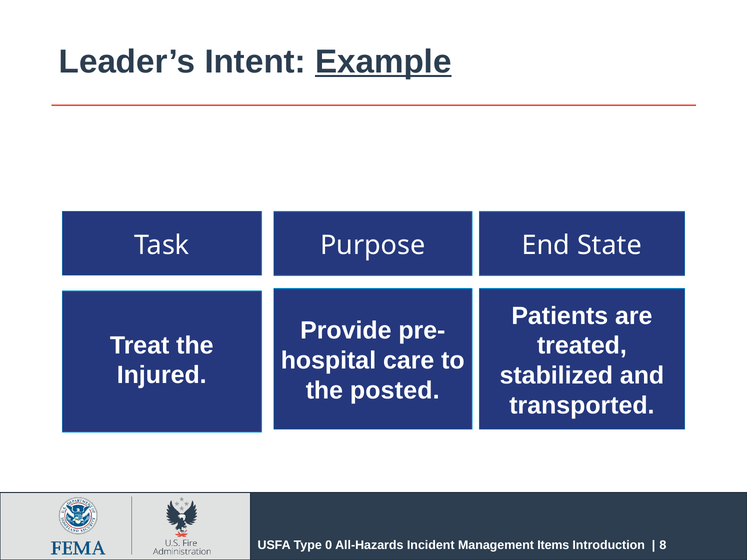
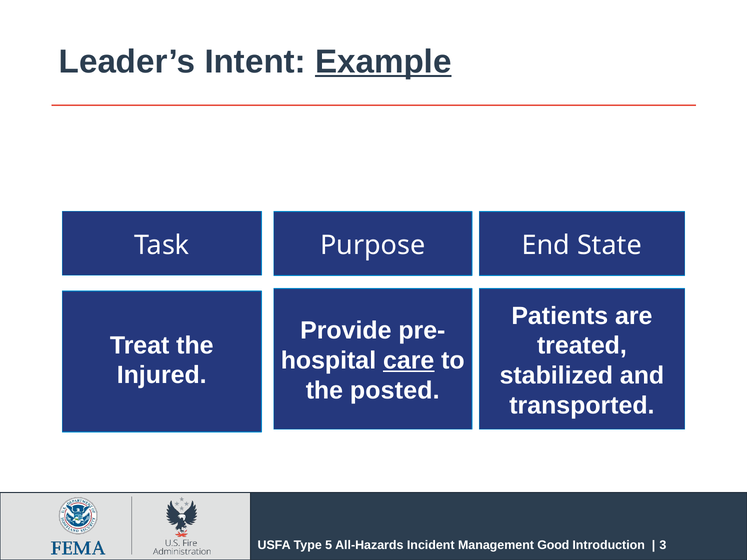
care underline: none -> present (409, 361)
0: 0 -> 5 (329, 545)
Items: Items -> Good (553, 545)
8: 8 -> 3 (663, 545)
